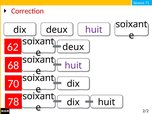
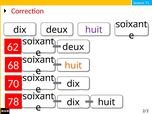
huit colour: purple -> orange (73, 65)
